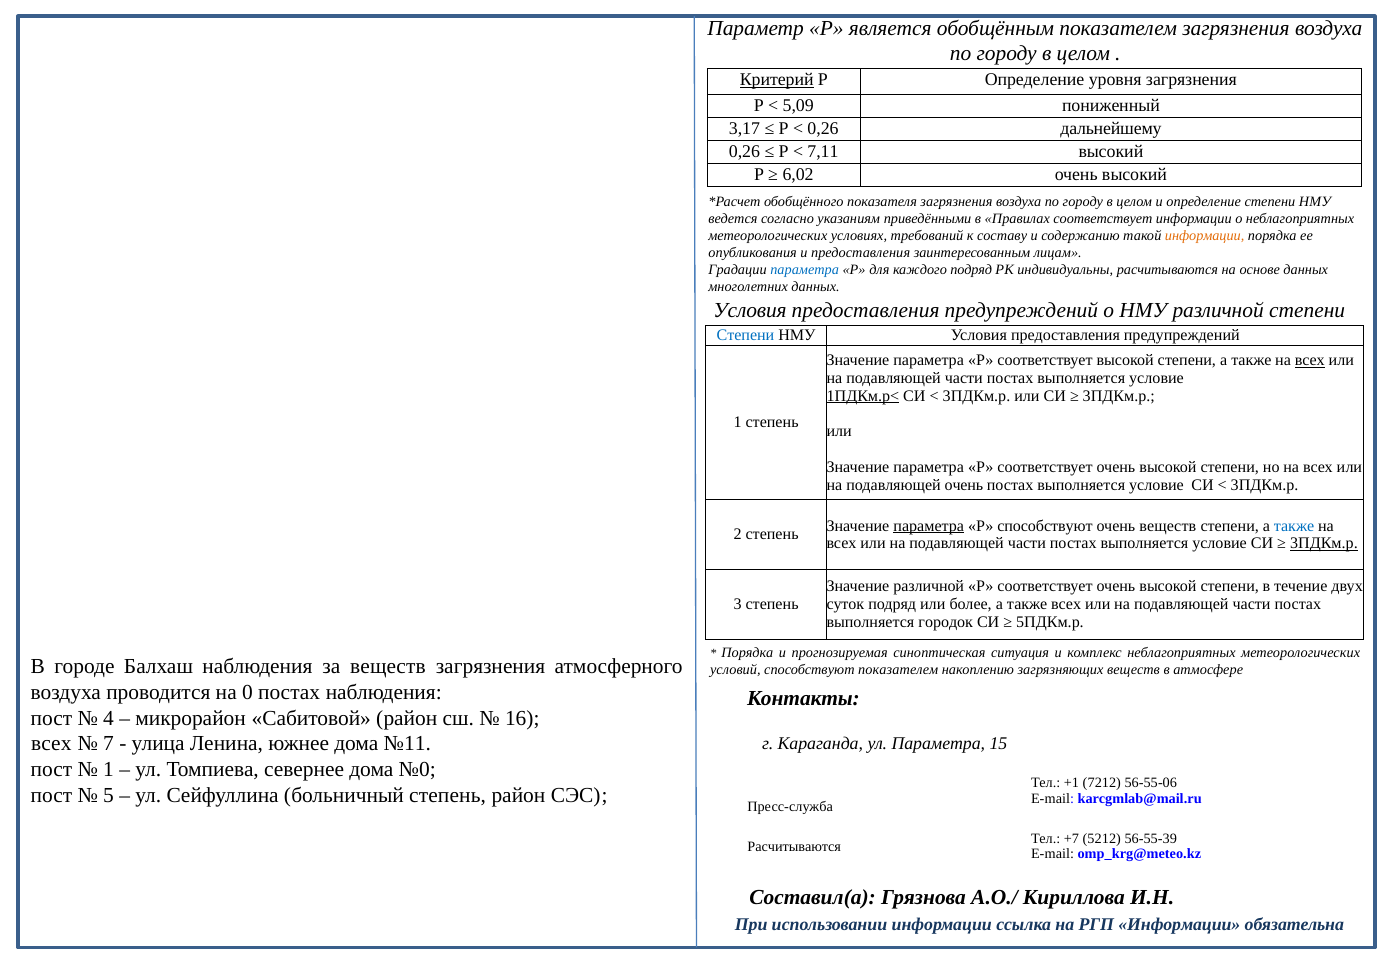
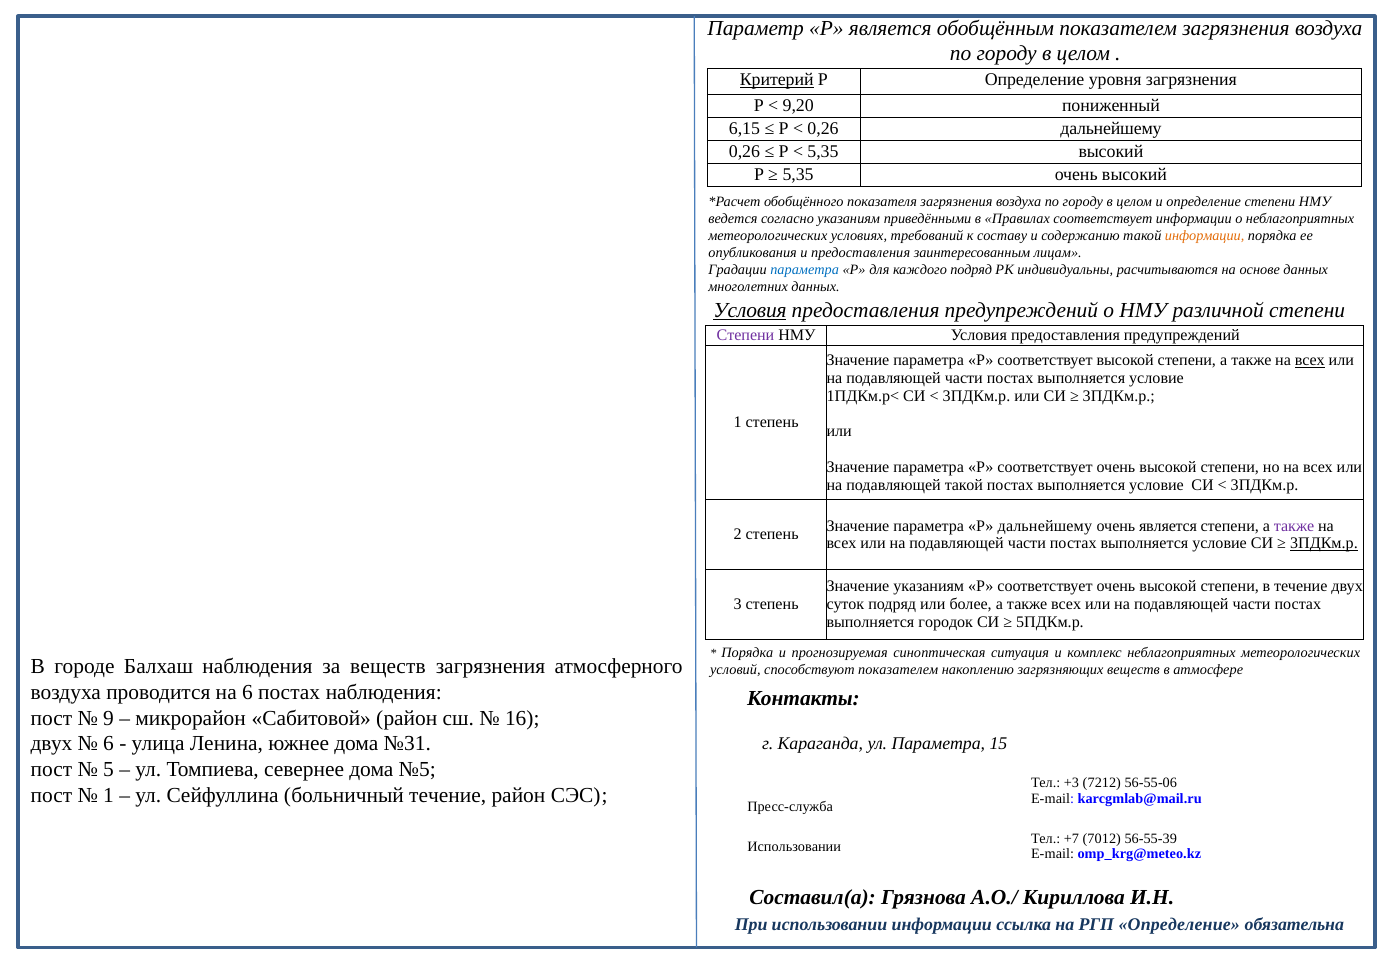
5,09: 5,09 -> 9,20 (798, 106)
3,17: 3,17 -> 6,15 (745, 129)
7,11: 7,11 -> 5,35 (823, 152)
6,02: 6,02 -> 5,35 (798, 175)
Условия underline: none -> present (750, 310)
Степени colour: blue -> purple (746, 336)
1ПДКм.р< underline: present -> none (863, 396)
подавляющей очень: очень -> такой (964, 485)
параметра underline: present -> none (929, 526)
Р способствуют: способствуют -> дальнейшему (1045, 526)
очень веществ: веществ -> является (1168, 526)
также colour: blue -> purple (1294, 526)
Значение различной: различной -> указаниям (929, 587)
на 0: 0 -> 6 (247, 693)
4: 4 -> 9 (109, 718)
всех: всех -> двух (52, 744)
7: 7 -> 6 (109, 744)
№11: №11 -> №31 (407, 744)
1: 1 -> 5 (109, 770)
№0: №0 -> №5 (417, 770)
+1: +1 -> +3 (1071, 783)
5: 5 -> 1 (109, 795)
больничный степень: степень -> течение (448, 795)
5212: 5212 -> 7012 (1102, 839)
Расчитываются: Расчитываются -> Использовании (794, 847)
РГП Информации: Информации -> Определение (1179, 925)
